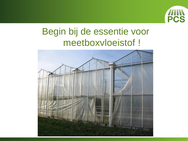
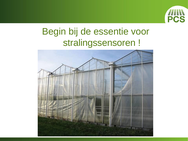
meetboxvloeistof: meetboxvloeistof -> stralingssensoren (99, 43)
